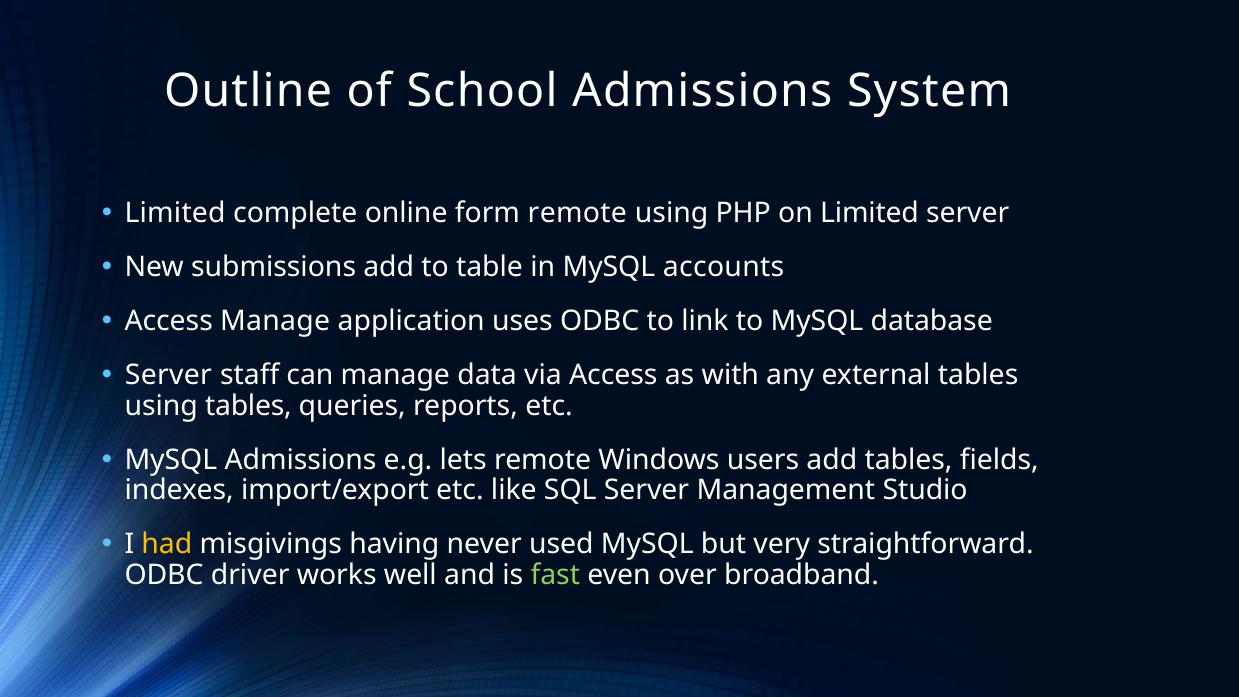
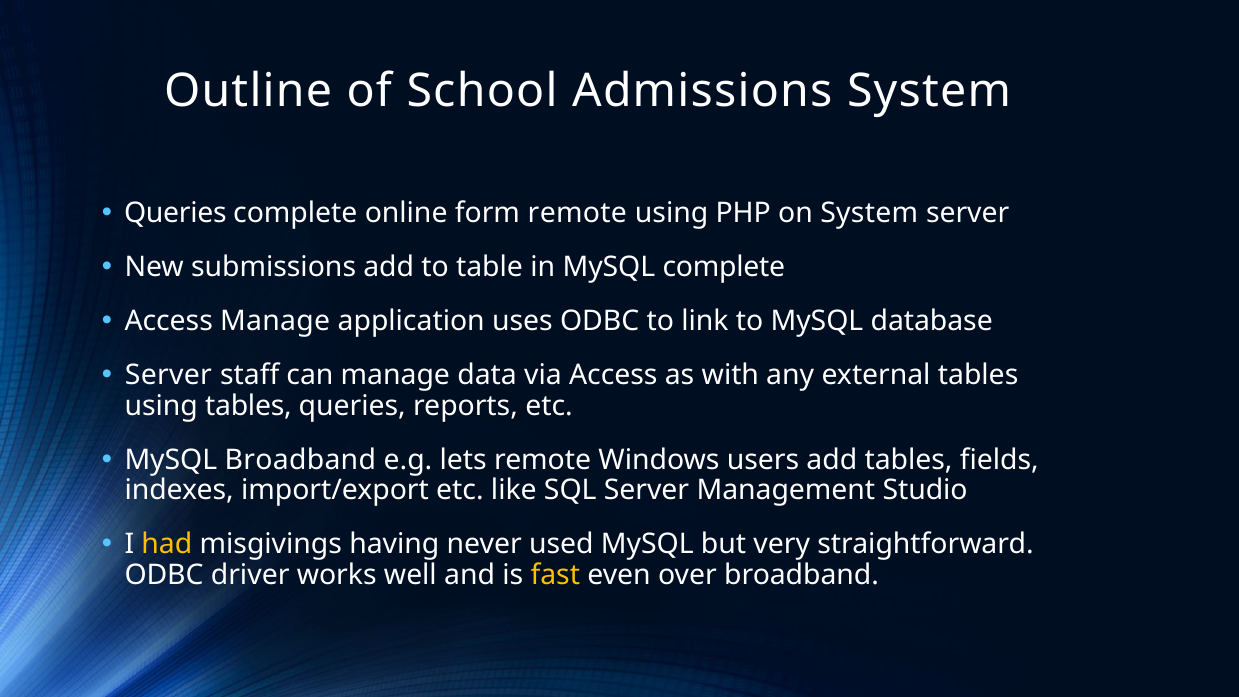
Limited: Limited -> Queries (175, 213)
on Limited: Limited -> System (869, 213)
MySQL accounts: accounts -> complete (724, 267)
MySQL Admissions: Admissions -> Broadband (300, 460)
fast colour: light green -> yellow (555, 575)
